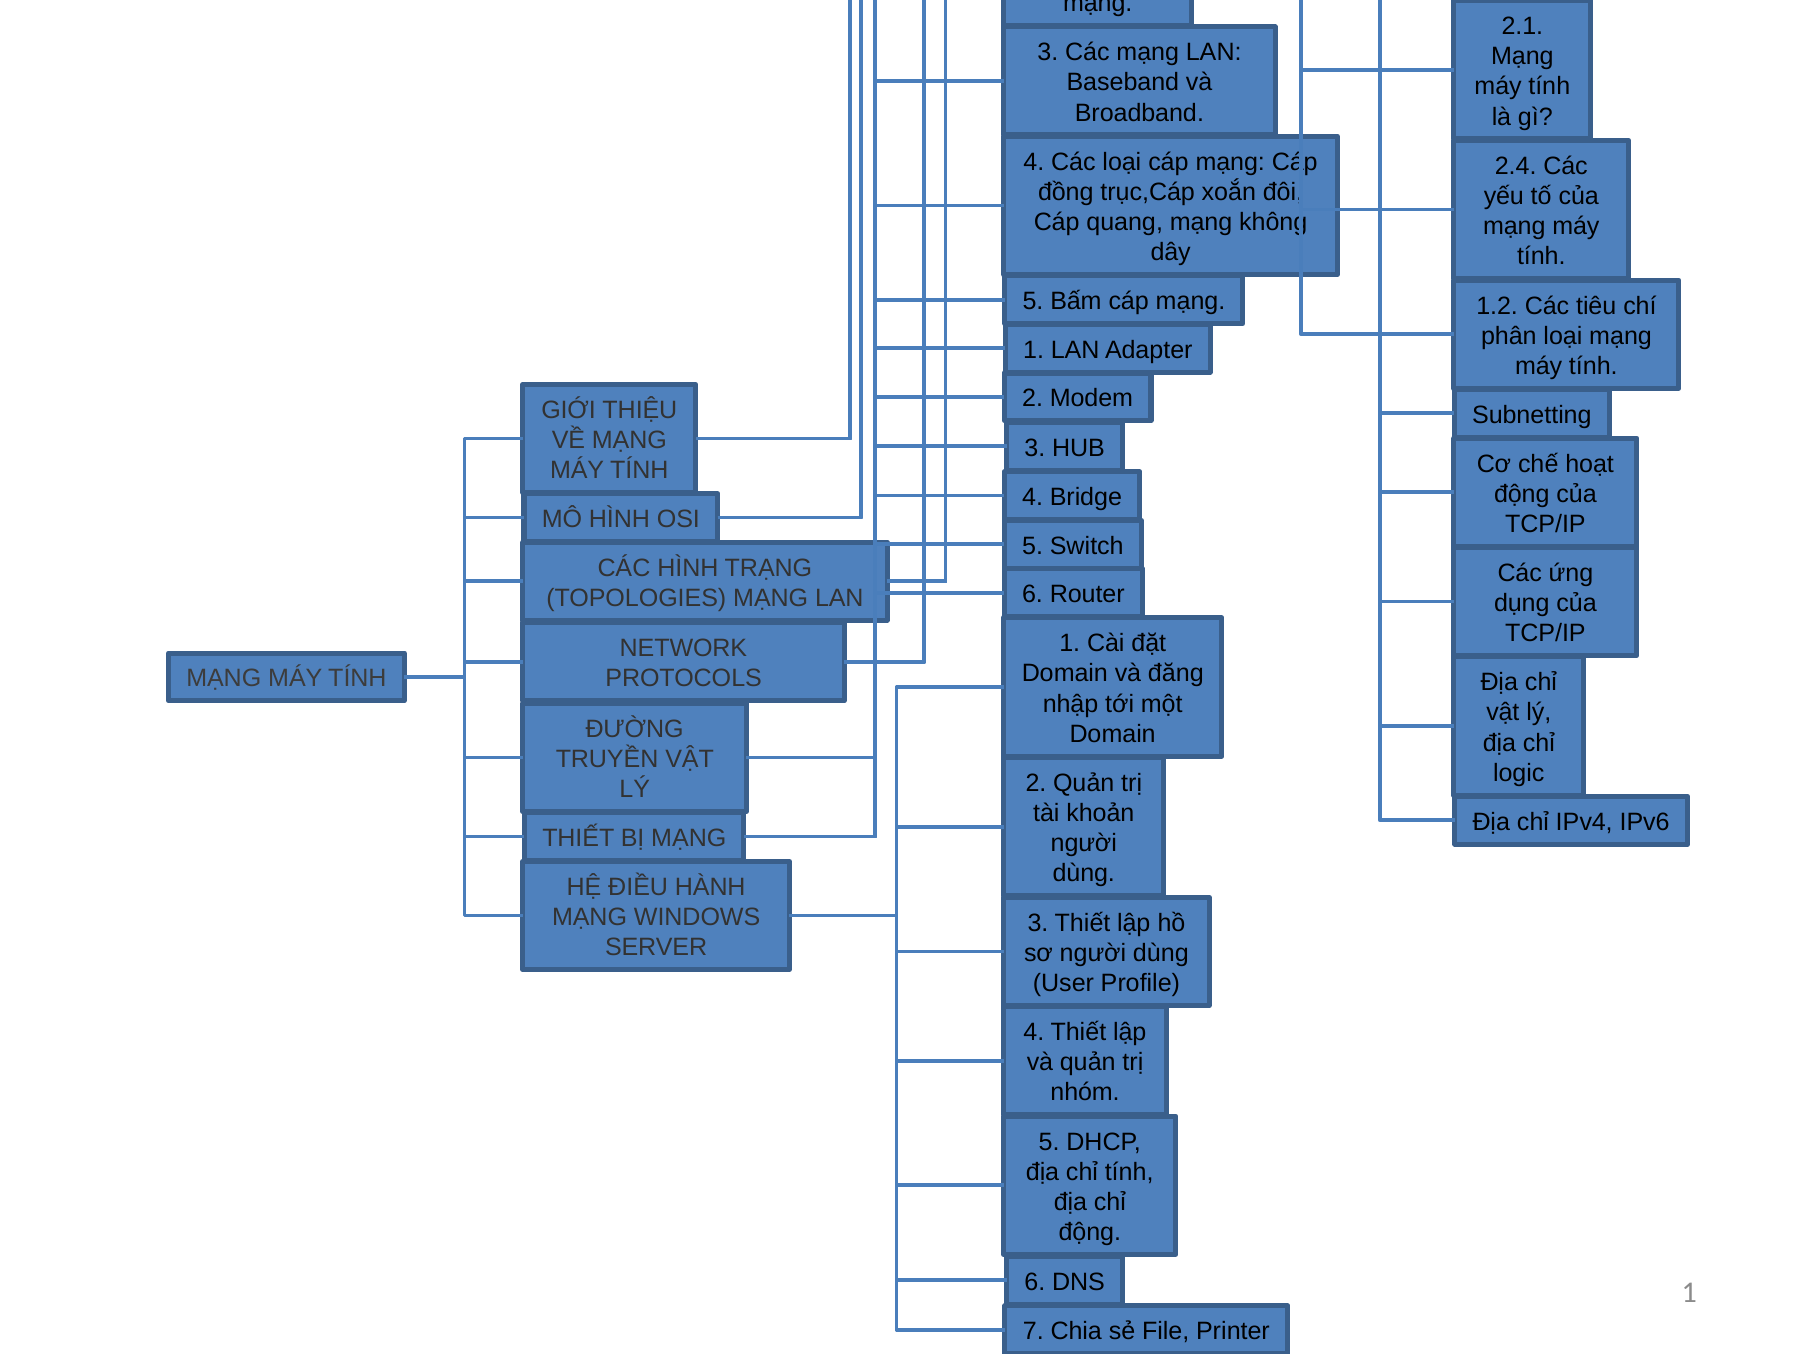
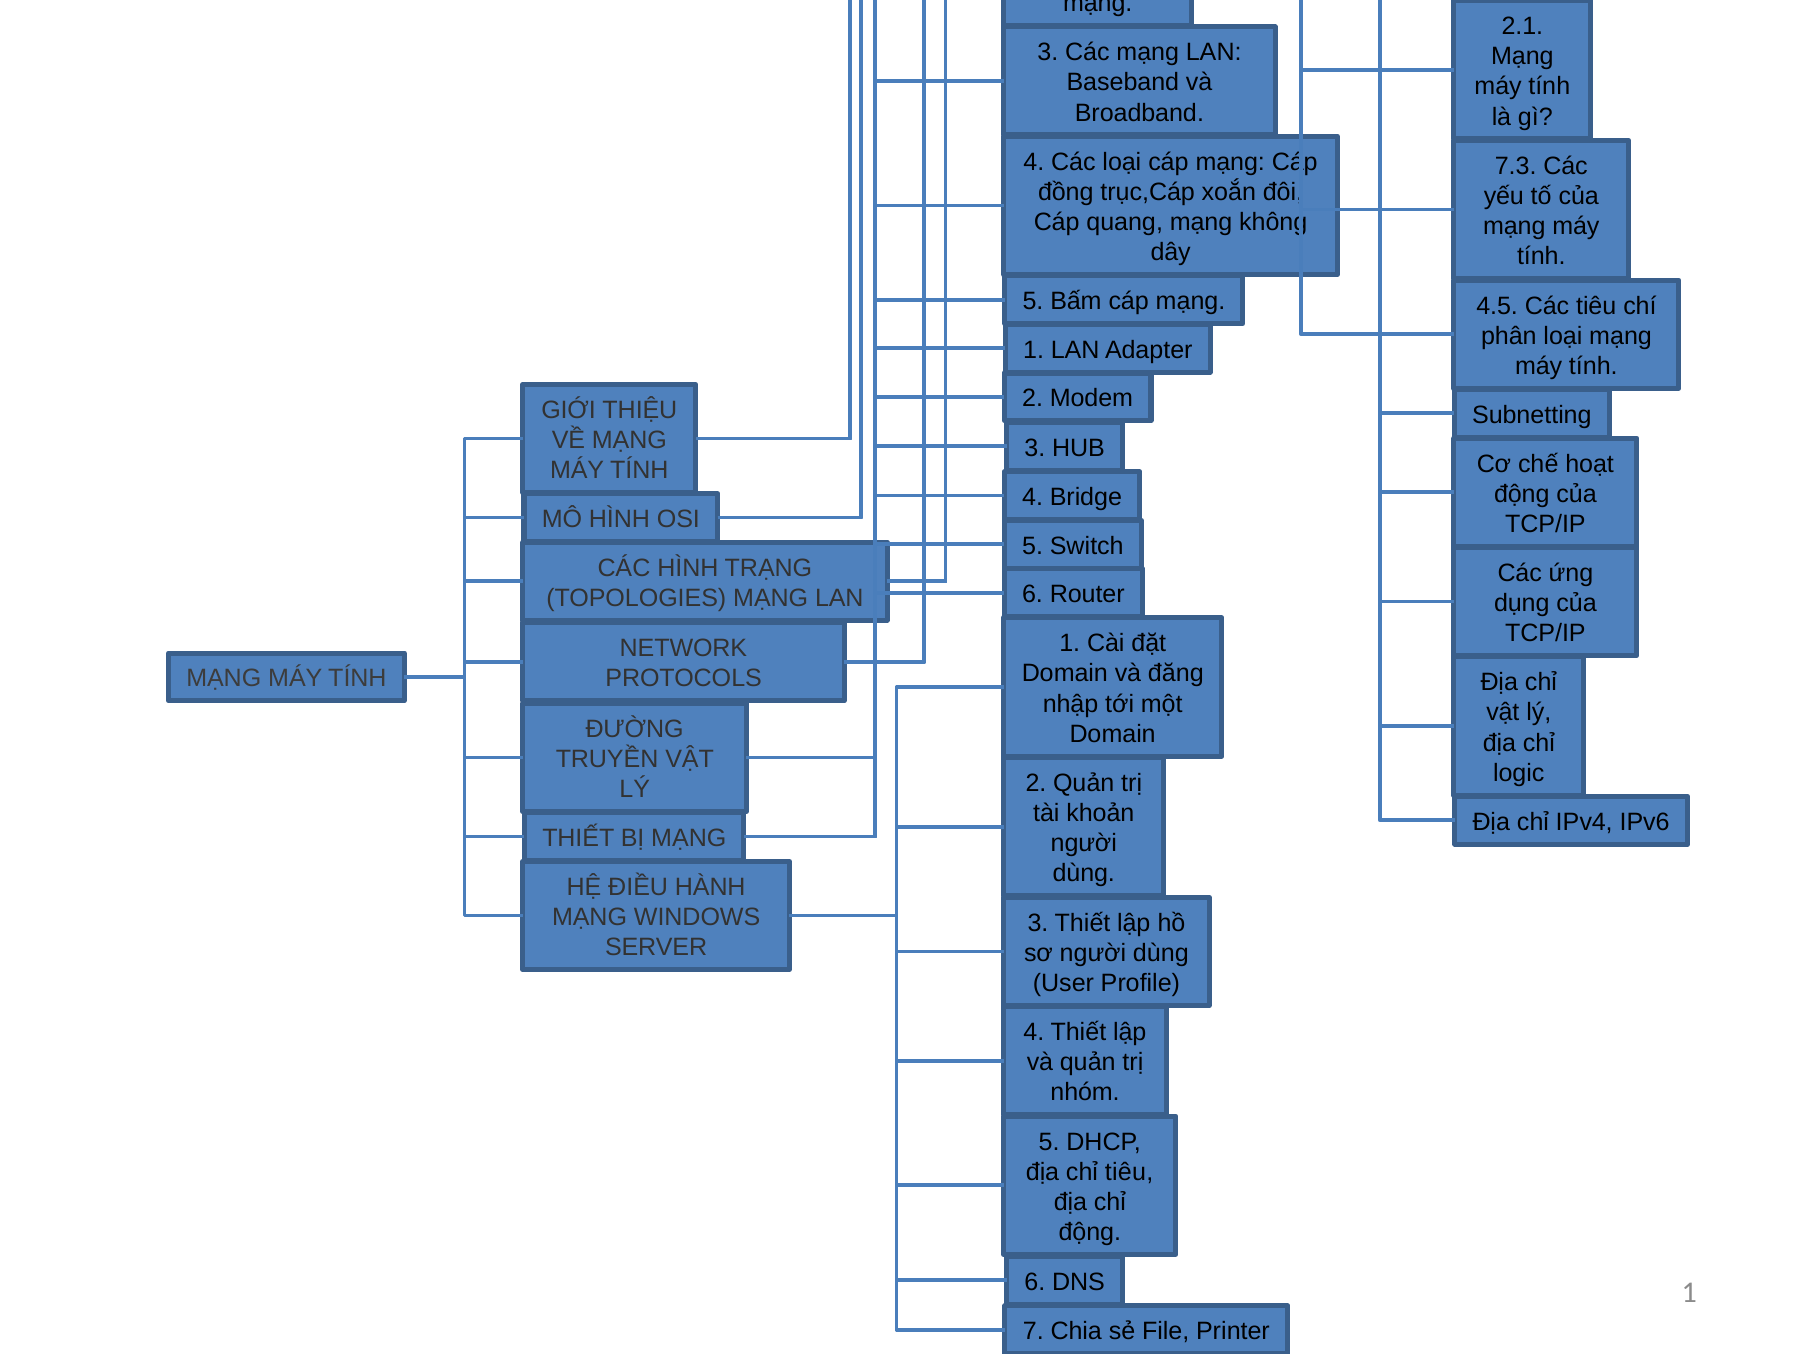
2.4: 2.4 -> 7.3 (1516, 166)
1.2: 1.2 -> 4.5 (1497, 306)
chỉ tính: tính -> tiêu (1129, 1172)
